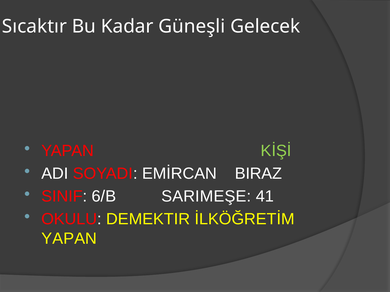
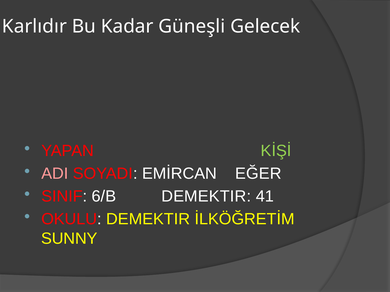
Sıcaktır: Sıcaktır -> Karlıdır (34, 26)
ADI colour: white -> pink (55, 174)
BIRAZ: BIRAZ -> EĞER (258, 174)
6/B SARIMEŞE: SARIMEŞE -> DEMEKTIR (206, 197)
YAPAN: YAPAN -> SUNNY (69, 239)
